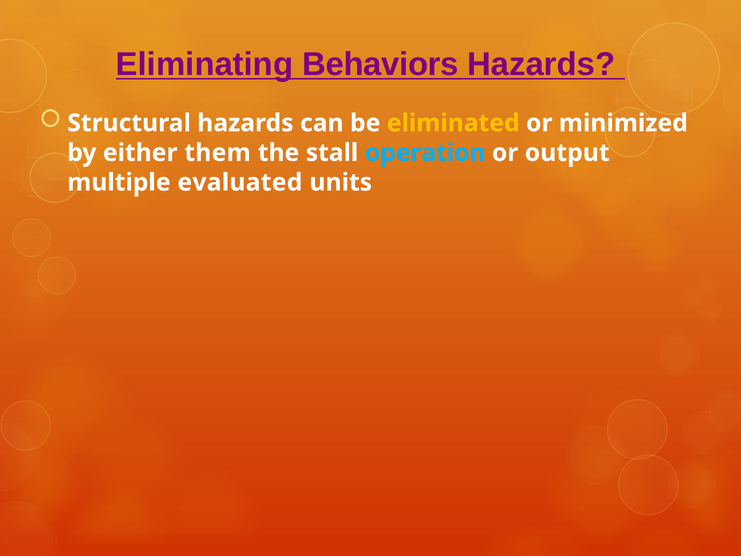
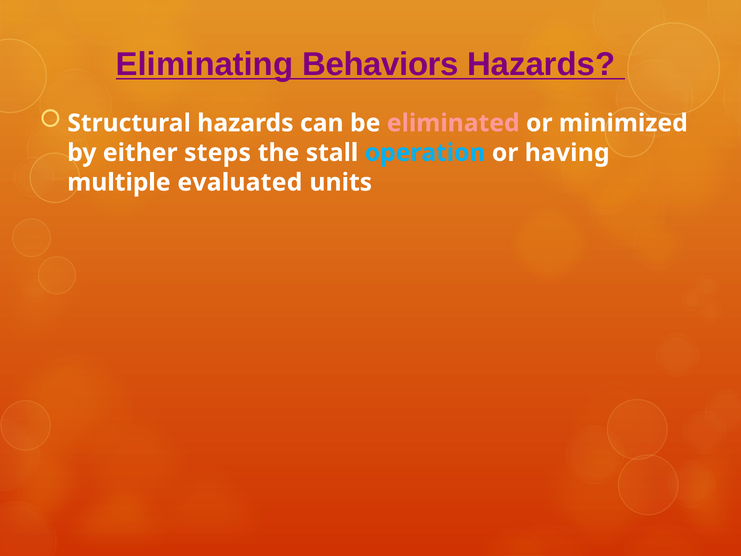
eliminated colour: yellow -> pink (453, 123)
them: them -> steps (218, 153)
output: output -> having (567, 153)
